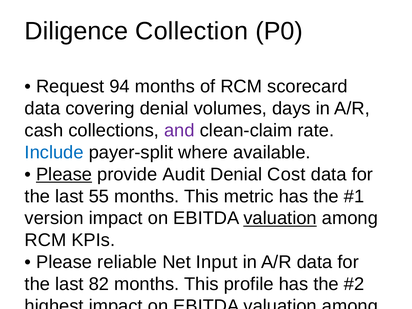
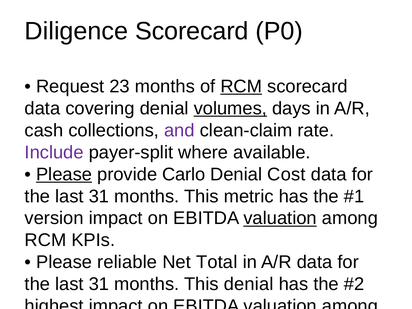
Diligence Collection: Collection -> Scorecard (192, 31)
94: 94 -> 23 (120, 86)
RCM underline: none -> present (241, 86)
volumes underline: none -> present (230, 108)
Include colour: blue -> purple (54, 152)
Audit: Audit -> Carlo (184, 174)
55: 55 -> 31 (99, 196)
Input: Input -> Total (217, 262)
82: 82 -> 31 (99, 284)
This profile: profile -> denial (249, 284)
